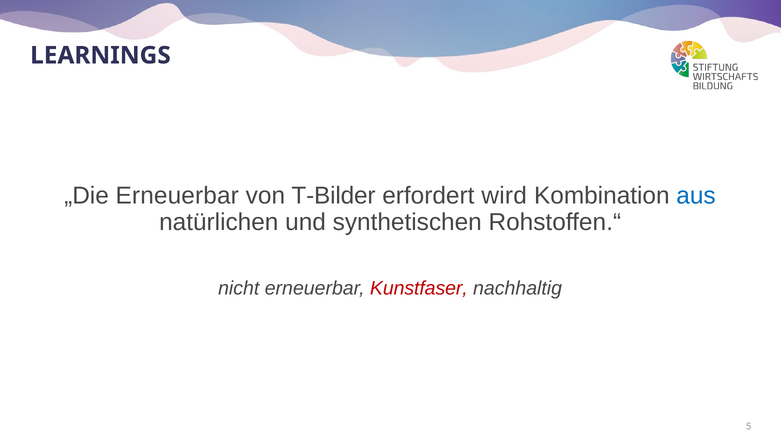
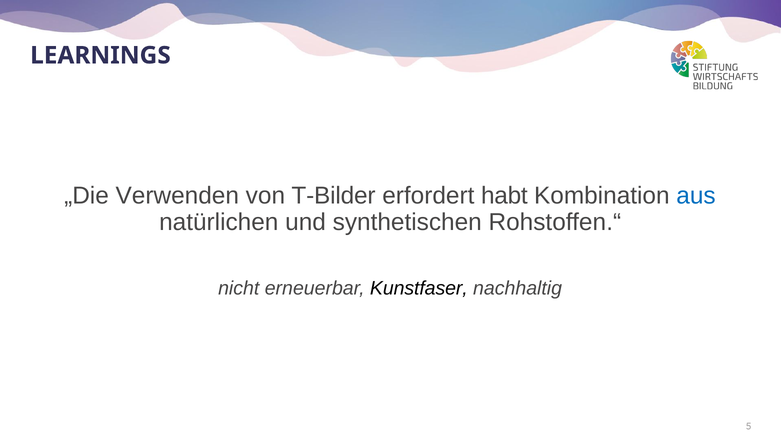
„Die Erneuerbar: Erneuerbar -> Verwenden (177, 196)
wird: wird -> habt (504, 196)
Kunstfaser colour: red -> black (419, 289)
